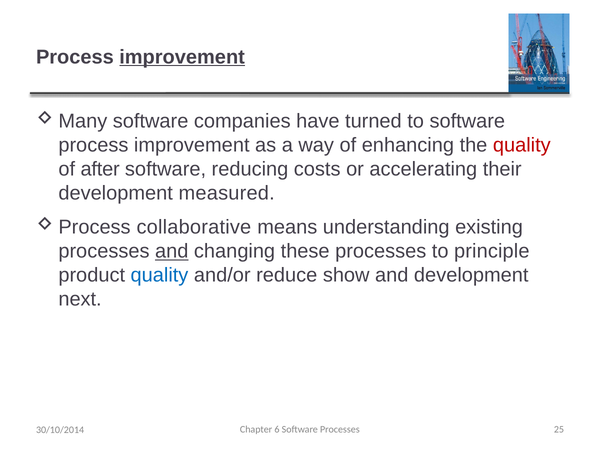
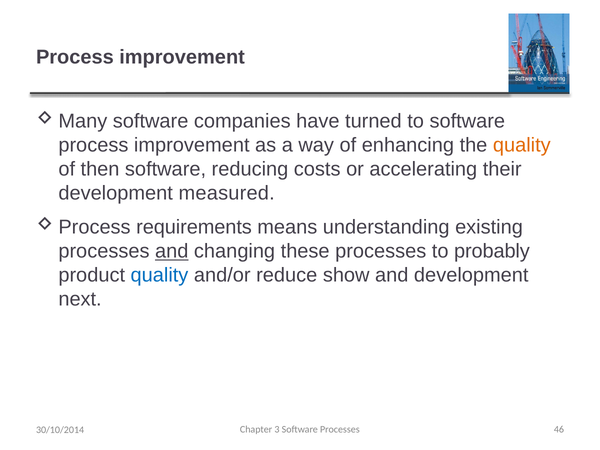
improvement underline: present -> none (182, 57)
quality colour: red -> orange (522, 145)
after: after -> then (100, 169)
collaborative: collaborative -> requirements (194, 227)
principle: principle -> probably (492, 251)
6: 6 -> 3 (277, 430)
25: 25 -> 46 (559, 430)
